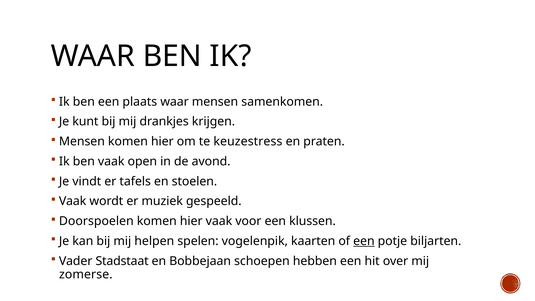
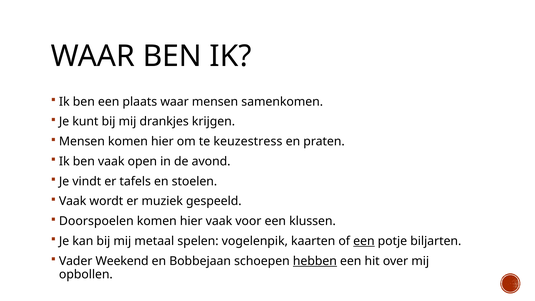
helpen: helpen -> metaal (154, 241)
Stadstaat: Stadstaat -> Weekend (122, 261)
hebben underline: none -> present (315, 261)
zomerse: zomerse -> opbollen (86, 274)
